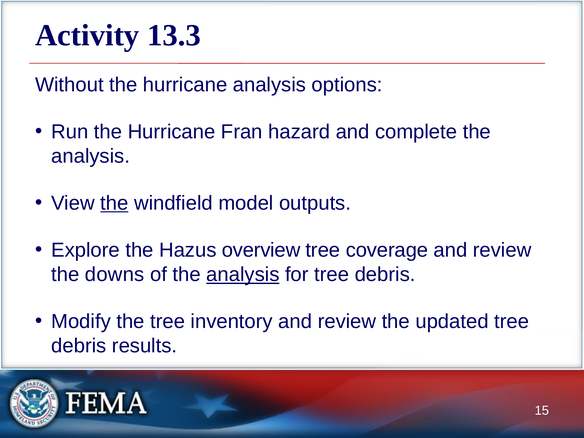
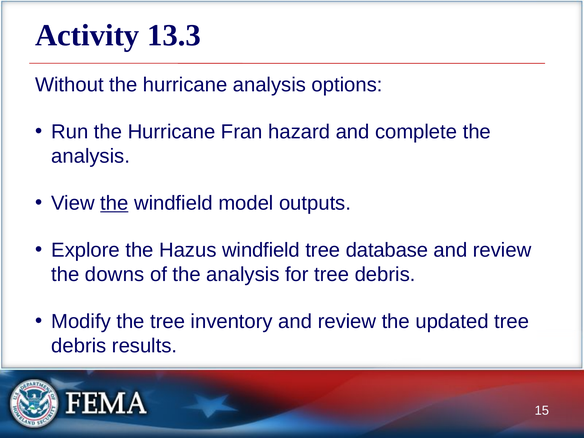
Hazus overview: overview -> windfield (261, 250)
coverage: coverage -> database (387, 250)
analysis underline: present -> none (243, 275)
